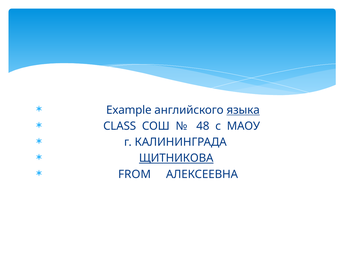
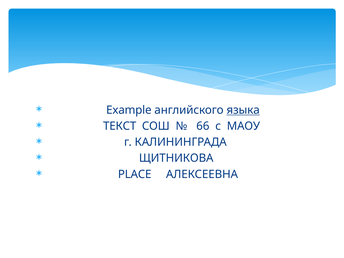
CLASS: CLASS -> ТЕКСТ (120, 126)
48: 48 -> 66 (203, 126)
ЩИТНИКОВА underline: present -> none (176, 158)
FROM: FROM -> PLACE (135, 174)
